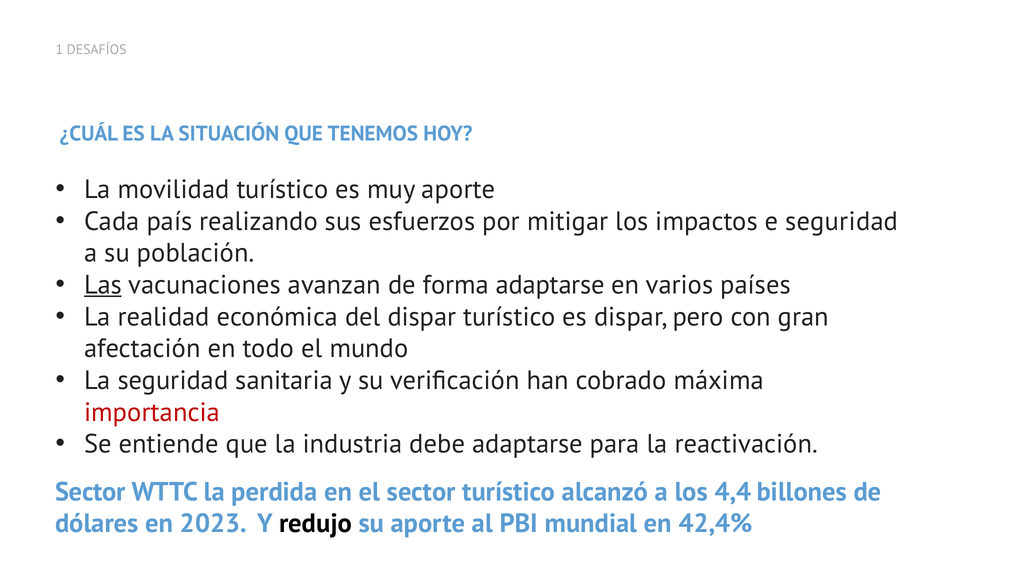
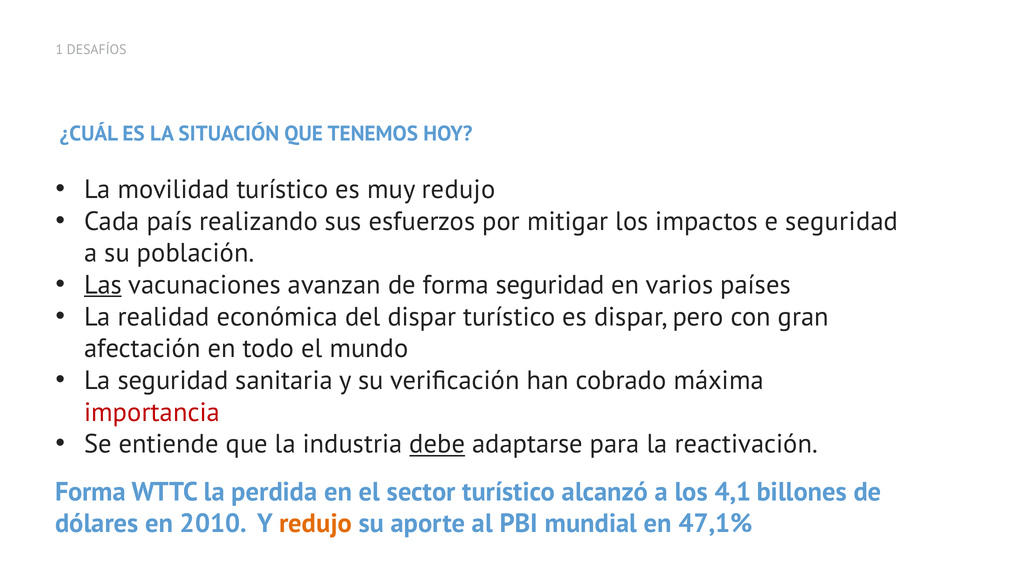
muy aporte: aporte -> redujo (458, 190)
forma adaptarse: adaptarse -> seguridad (550, 285)
debe underline: none -> present (437, 444)
Sector: Sector -> Forma (90, 492)
4,4: 4,4 -> 4,1 (733, 492)
2023: 2023 -> 2010 (213, 524)
redujo colour: black -> orange (316, 524)
42,4%: 42,4% -> 47,1% (716, 524)
